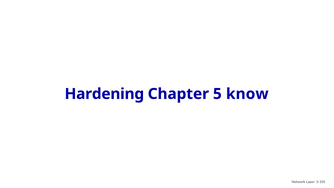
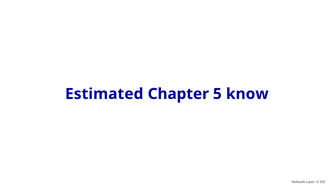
Hardening: Hardening -> Estimated (104, 94)
